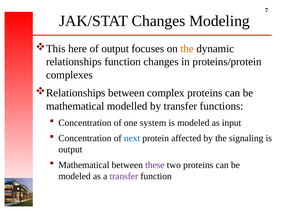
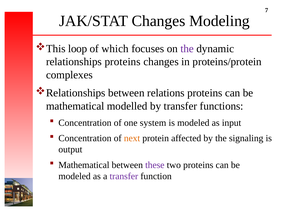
here: here -> loop (78, 49)
of output: output -> which (115, 49)
the colour: orange -> purple (187, 49)
relationships function: function -> proteins (123, 62)
complex: complex -> relations (166, 93)
next colour: blue -> orange (132, 138)
